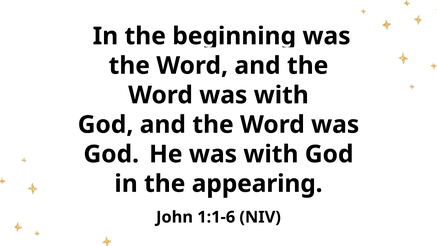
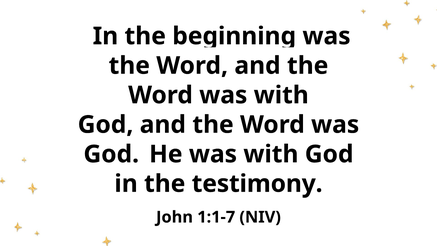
appearing: appearing -> testimony (257, 184)
1:1-6: 1:1-6 -> 1:1-7 (216, 217)
